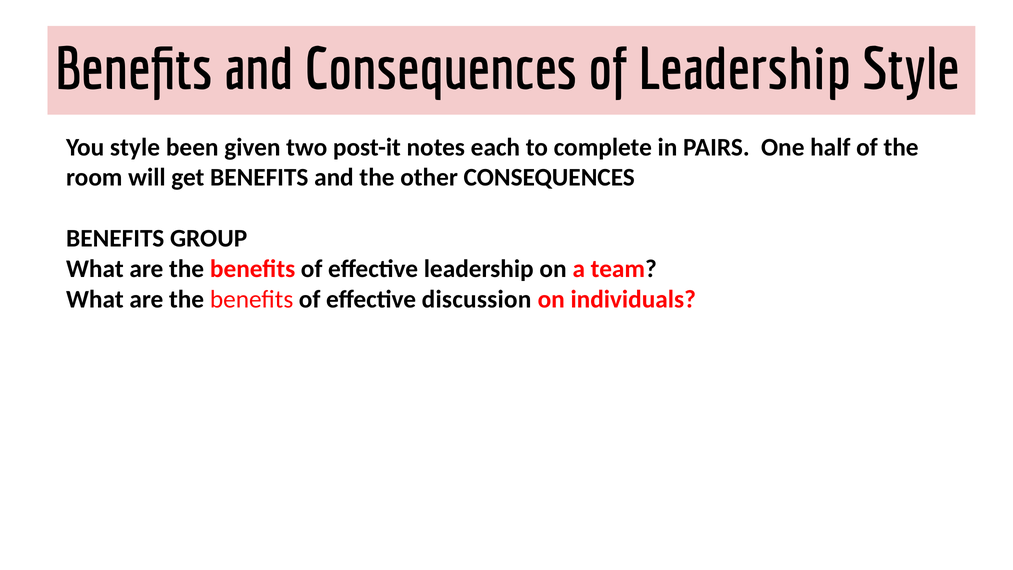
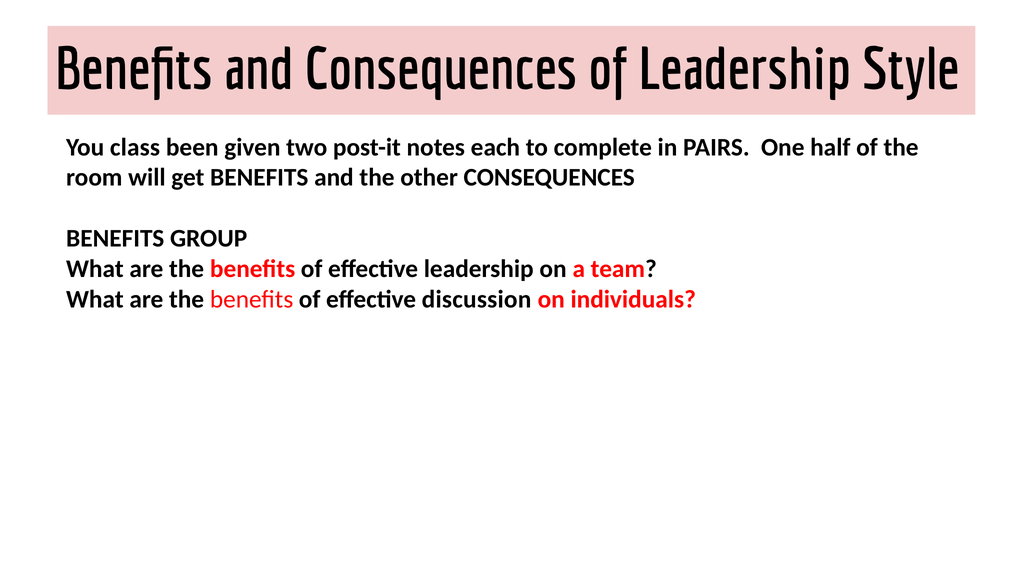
You style: style -> class (135, 147)
